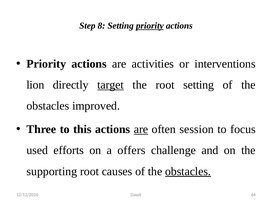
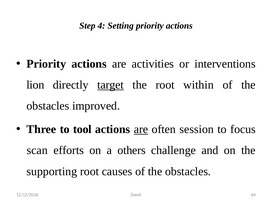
8: 8 -> 4 (101, 26)
priority underline: present -> none (150, 26)
root setting: setting -> within (199, 85)
this: this -> tool (82, 129)
used: used -> scan (37, 150)
offers: offers -> others (132, 150)
obstacles underline: present -> none (188, 171)
